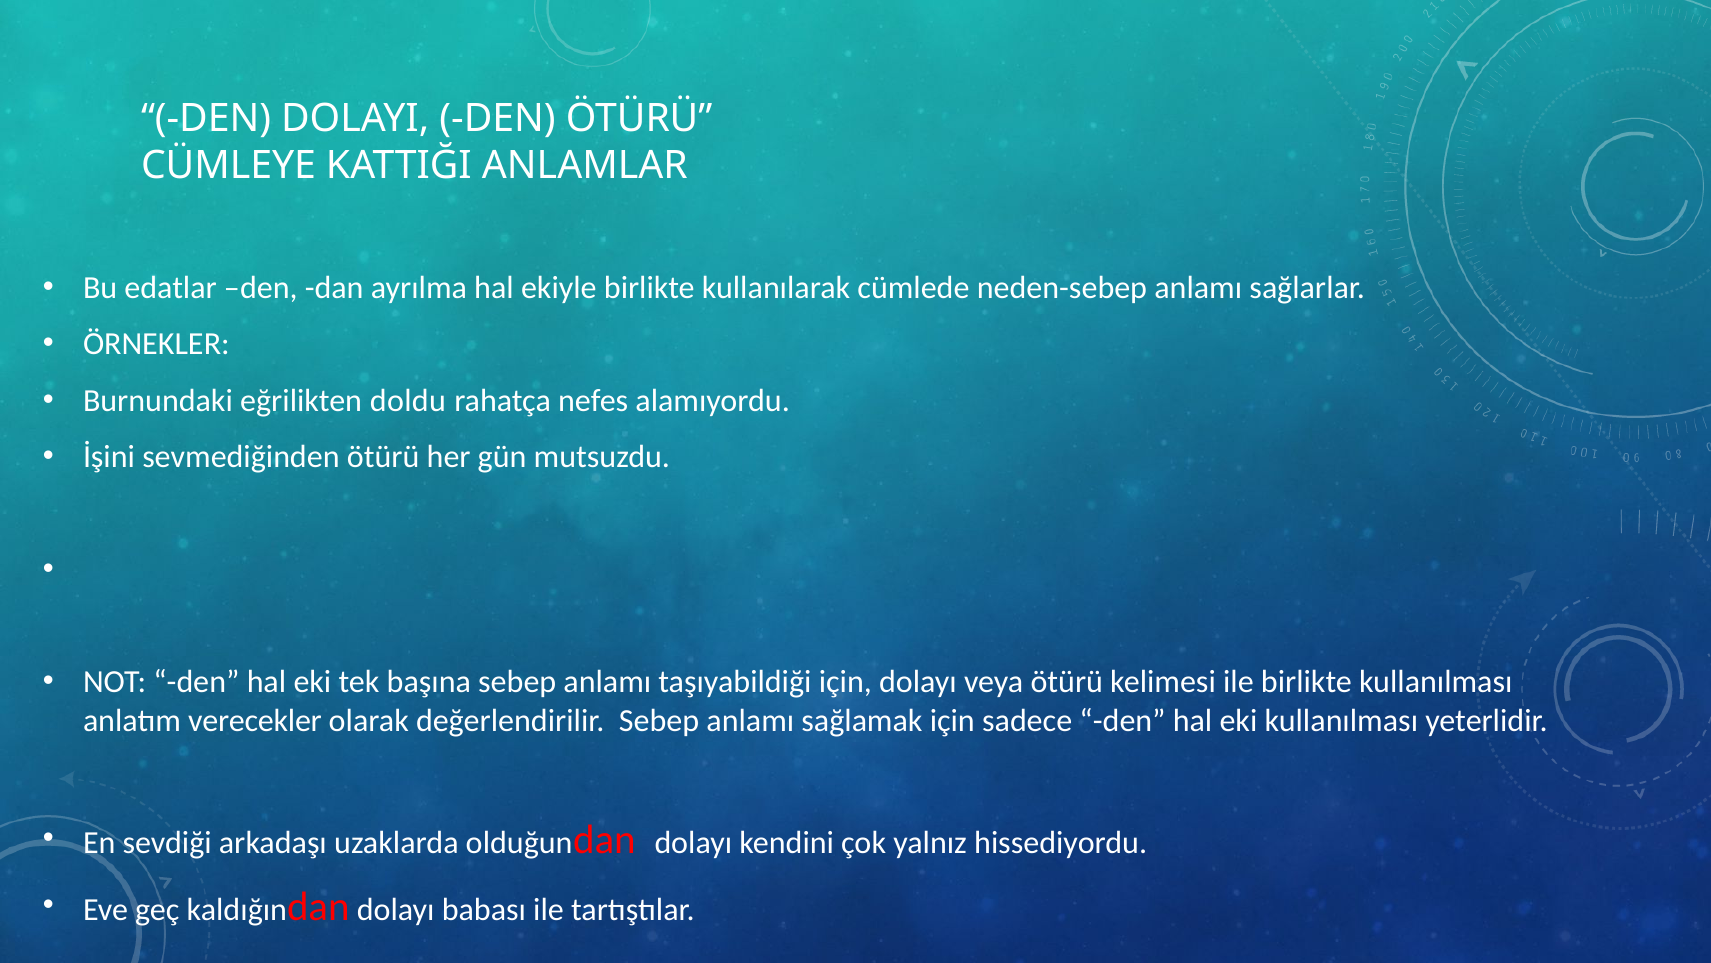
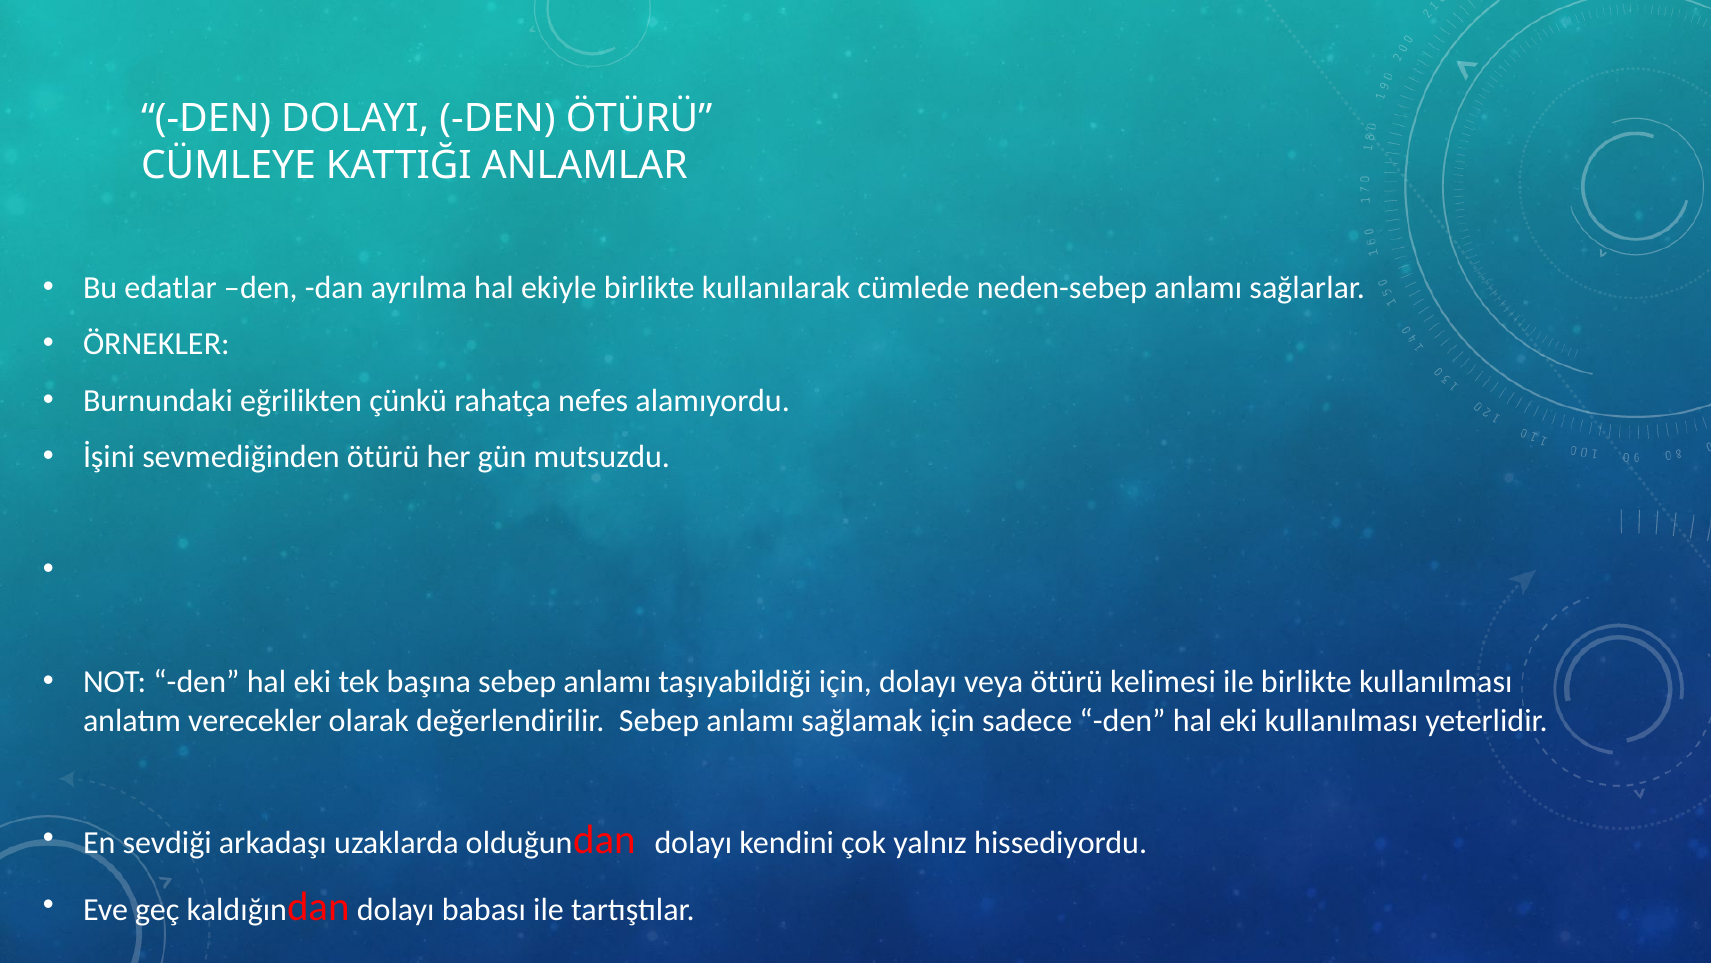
doldu: doldu -> çünkü (408, 400)
